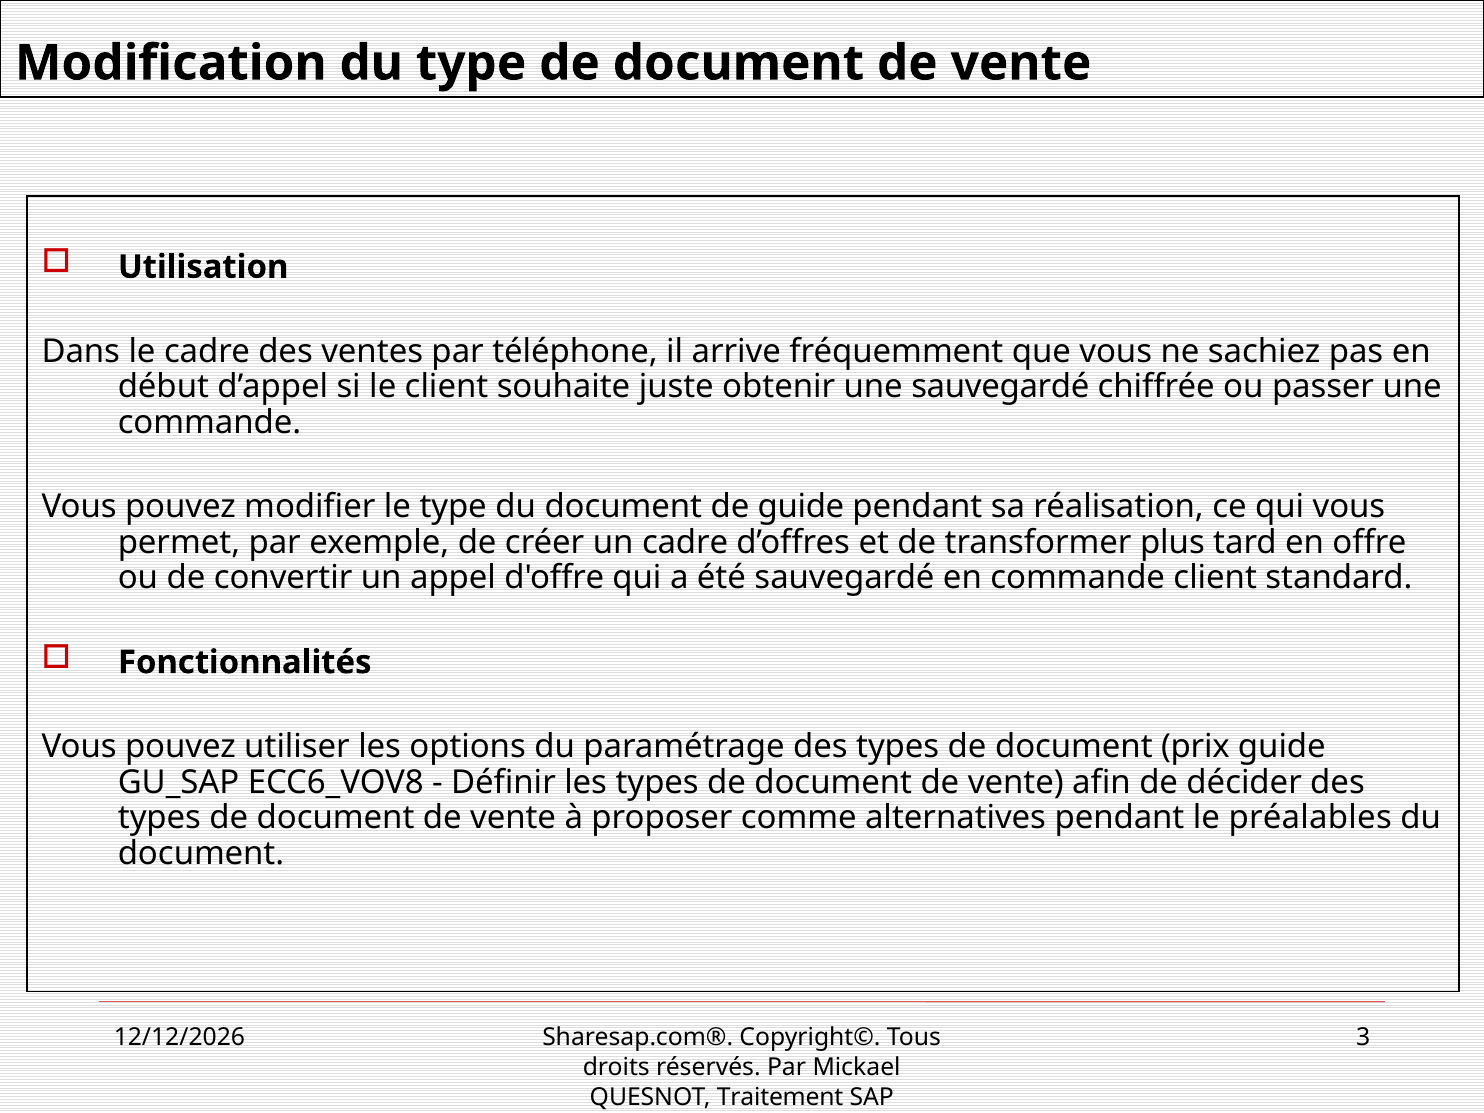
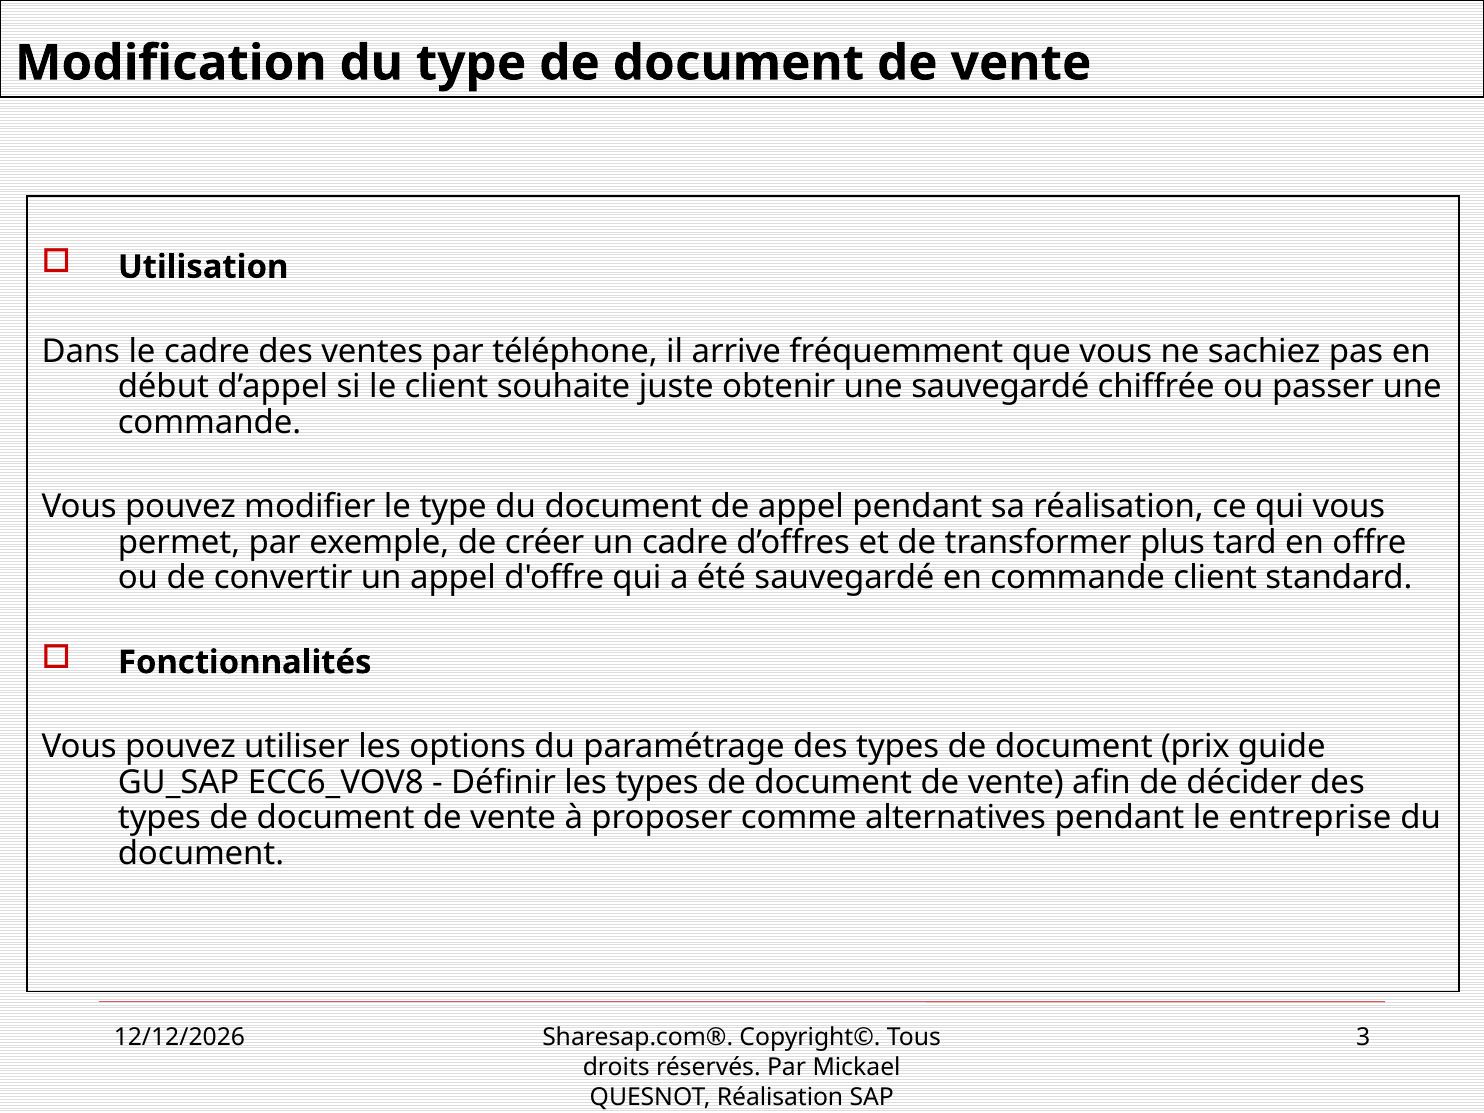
de guide: guide -> appel (801, 507)
préalables: préalables -> entreprise (1310, 818)
QUESNOT Traitement: Traitement -> Réalisation (780, 1097)
